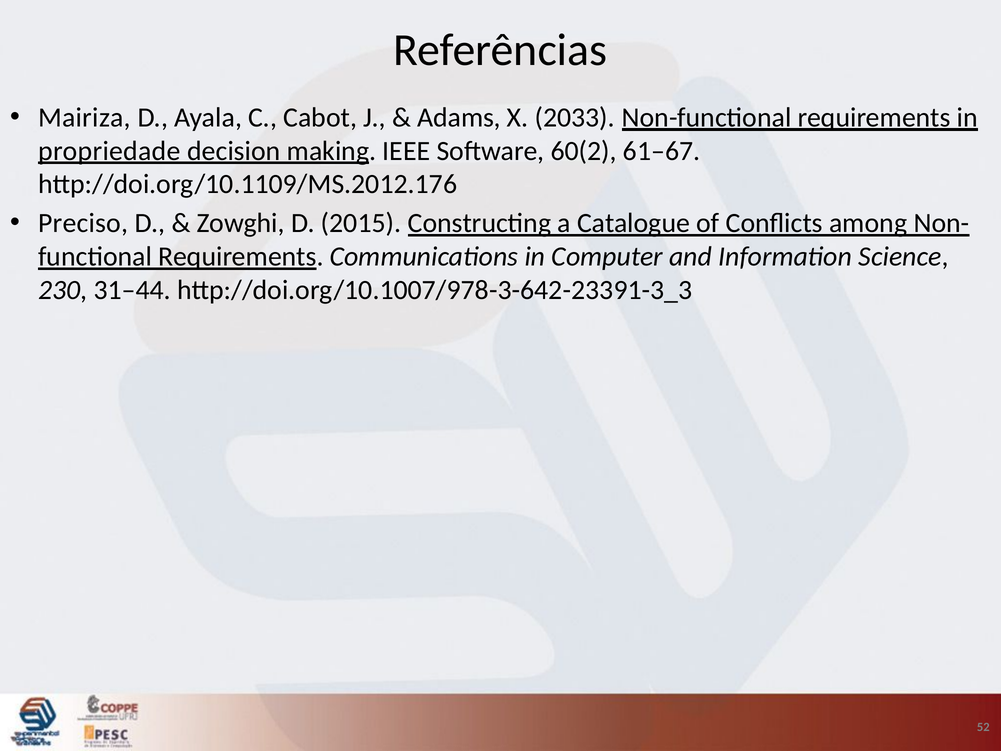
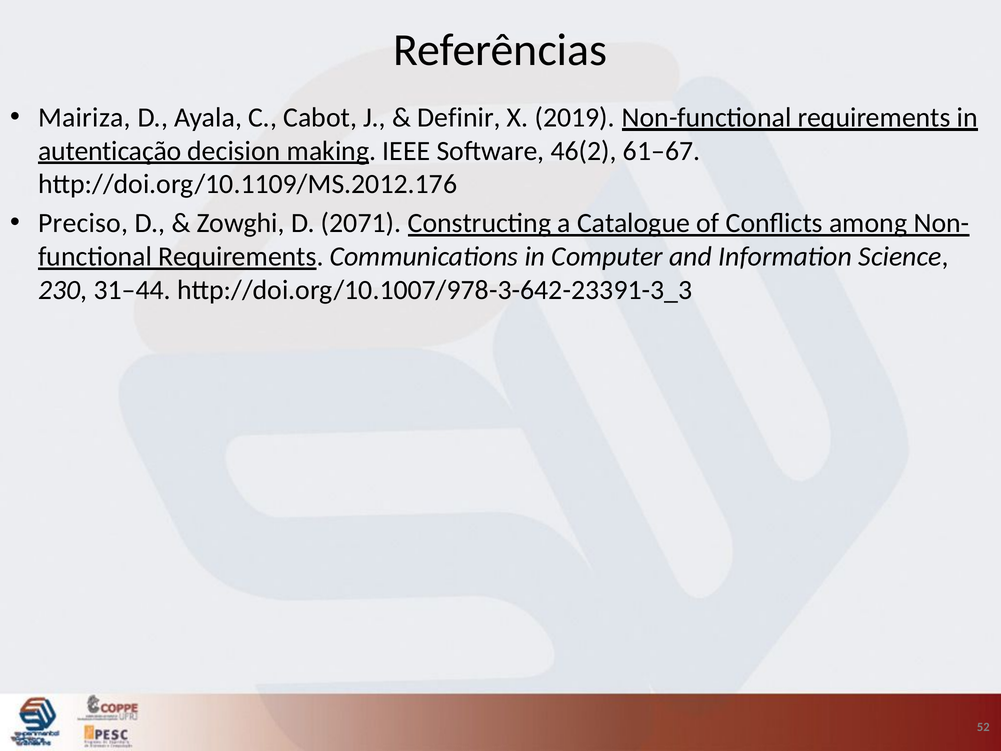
Adams: Adams -> Definir (459, 117)
2033: 2033 -> 2019 (575, 117)
propriedade: propriedade -> autenticação (110, 151)
60(2: 60(2 -> 46(2 (584, 151)
2015: 2015 -> 2071 (361, 223)
